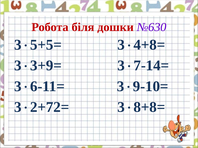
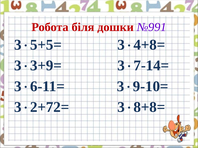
№630: №630 -> №991 (152, 27)
